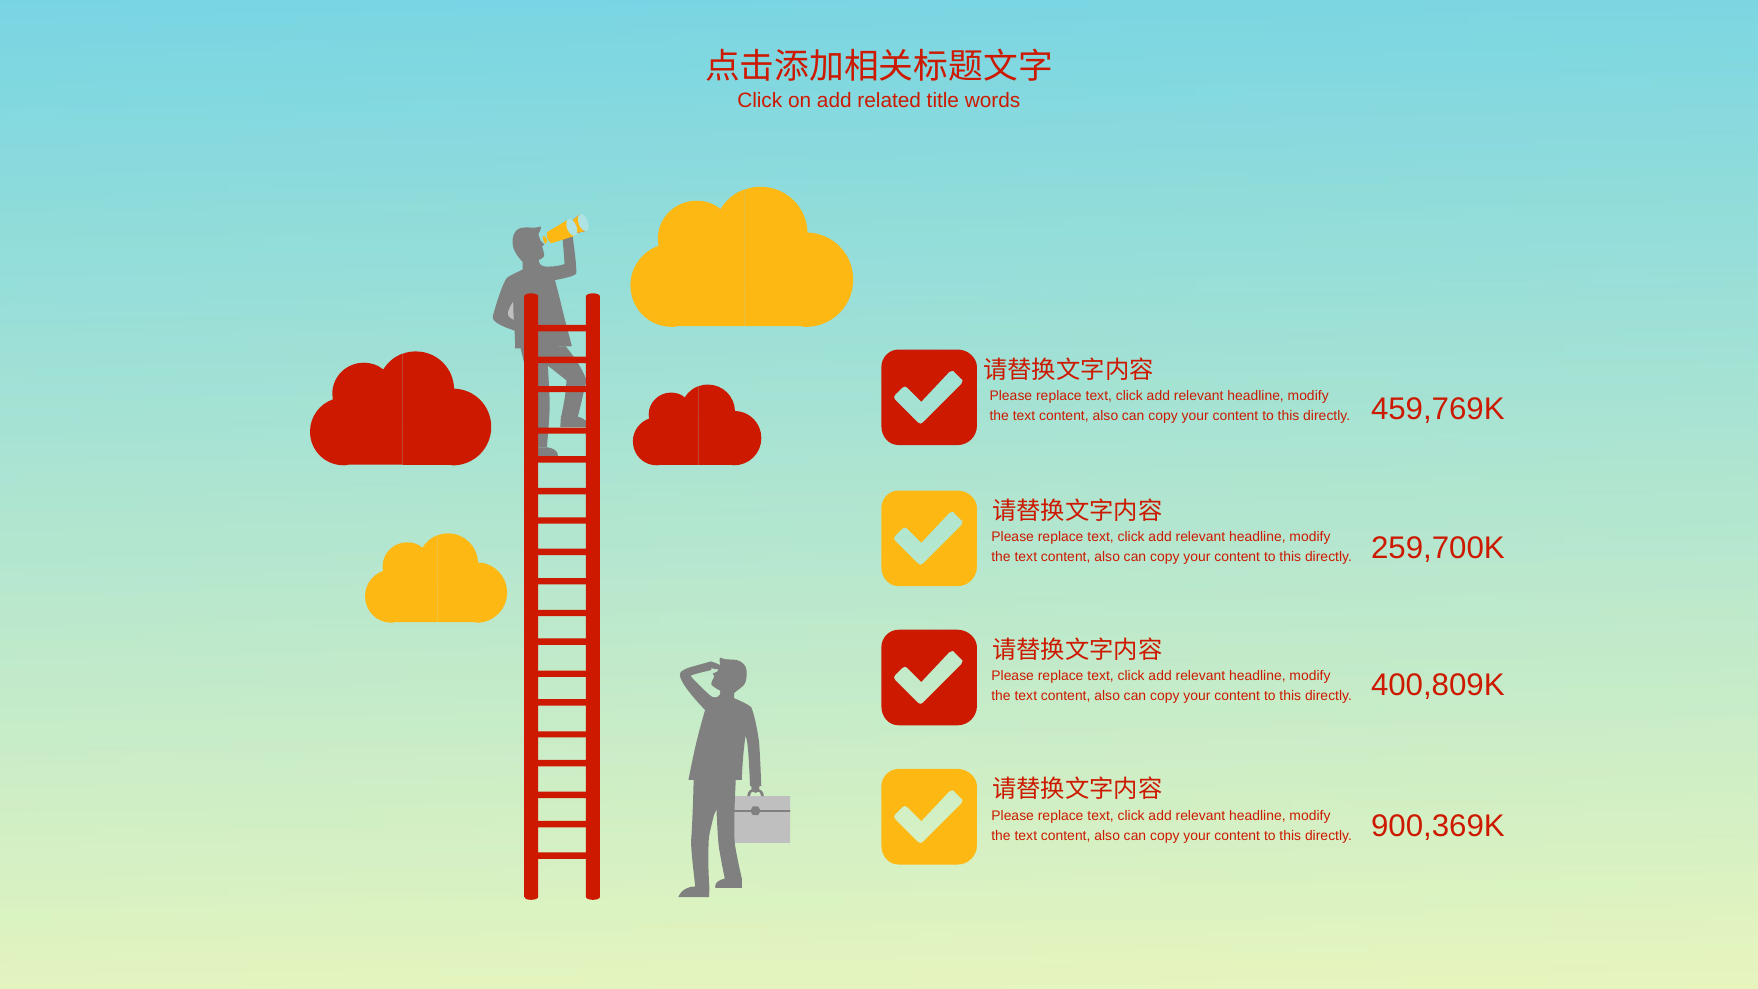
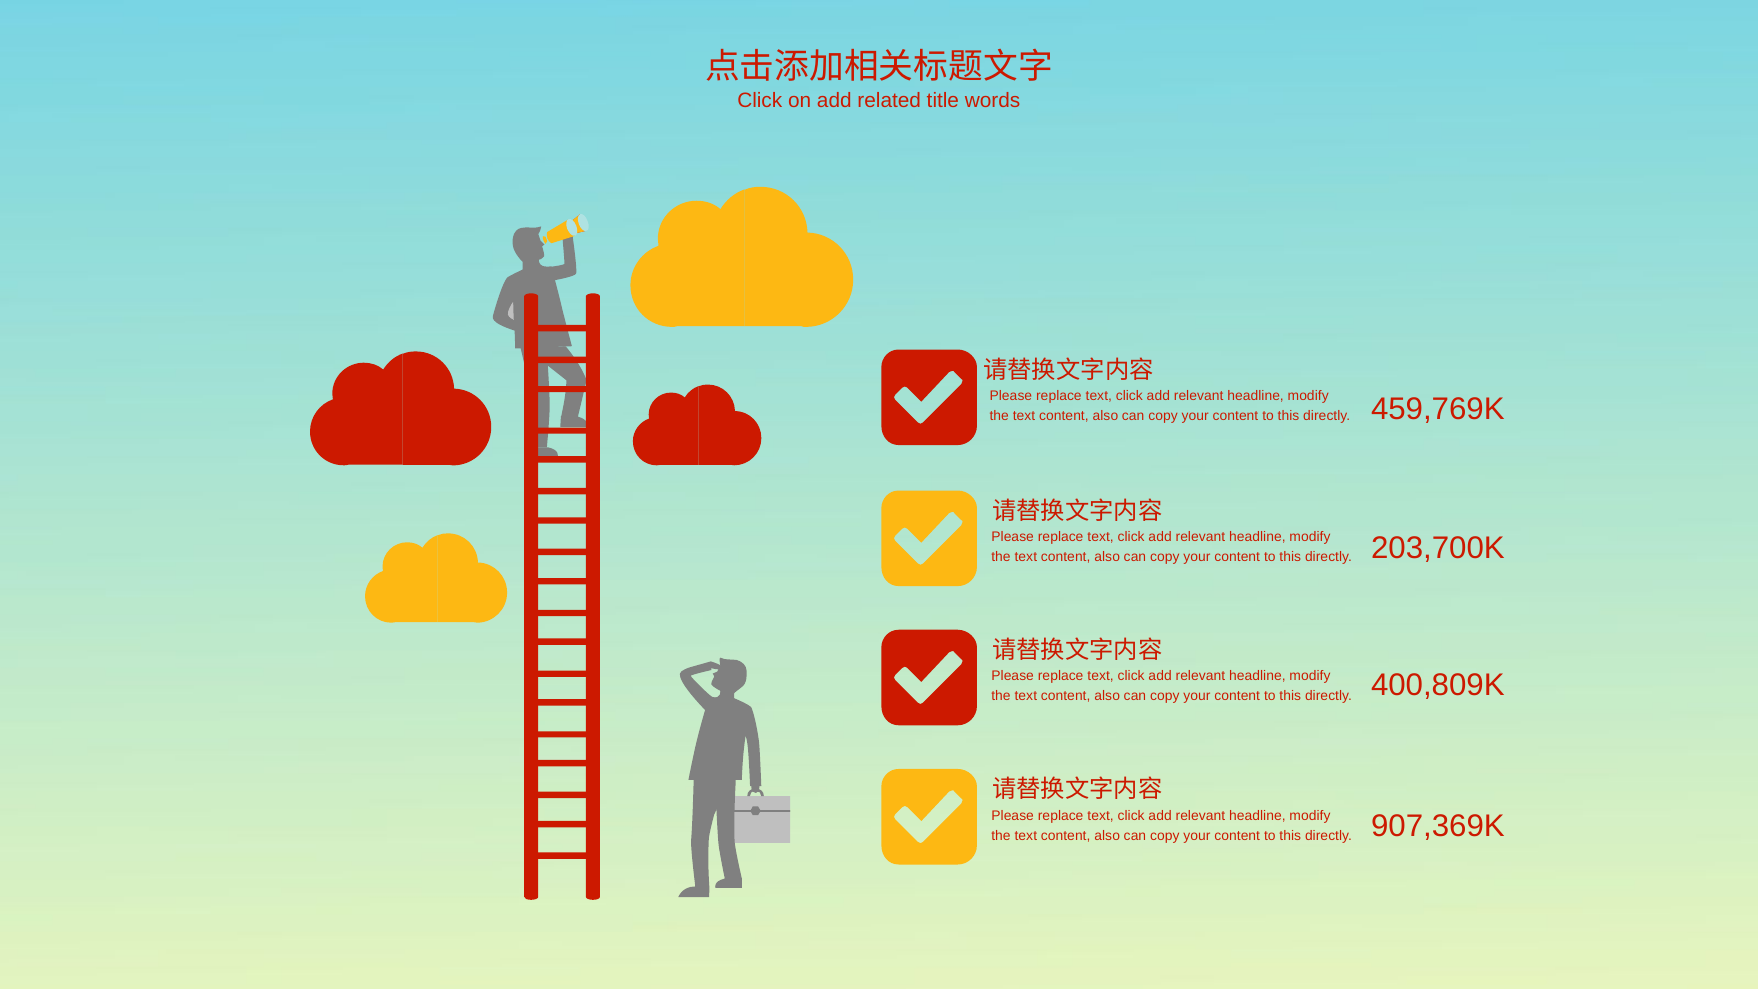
259,700K: 259,700K -> 203,700K (1438, 548)
900,369K: 900,369K -> 907,369K (1438, 826)
